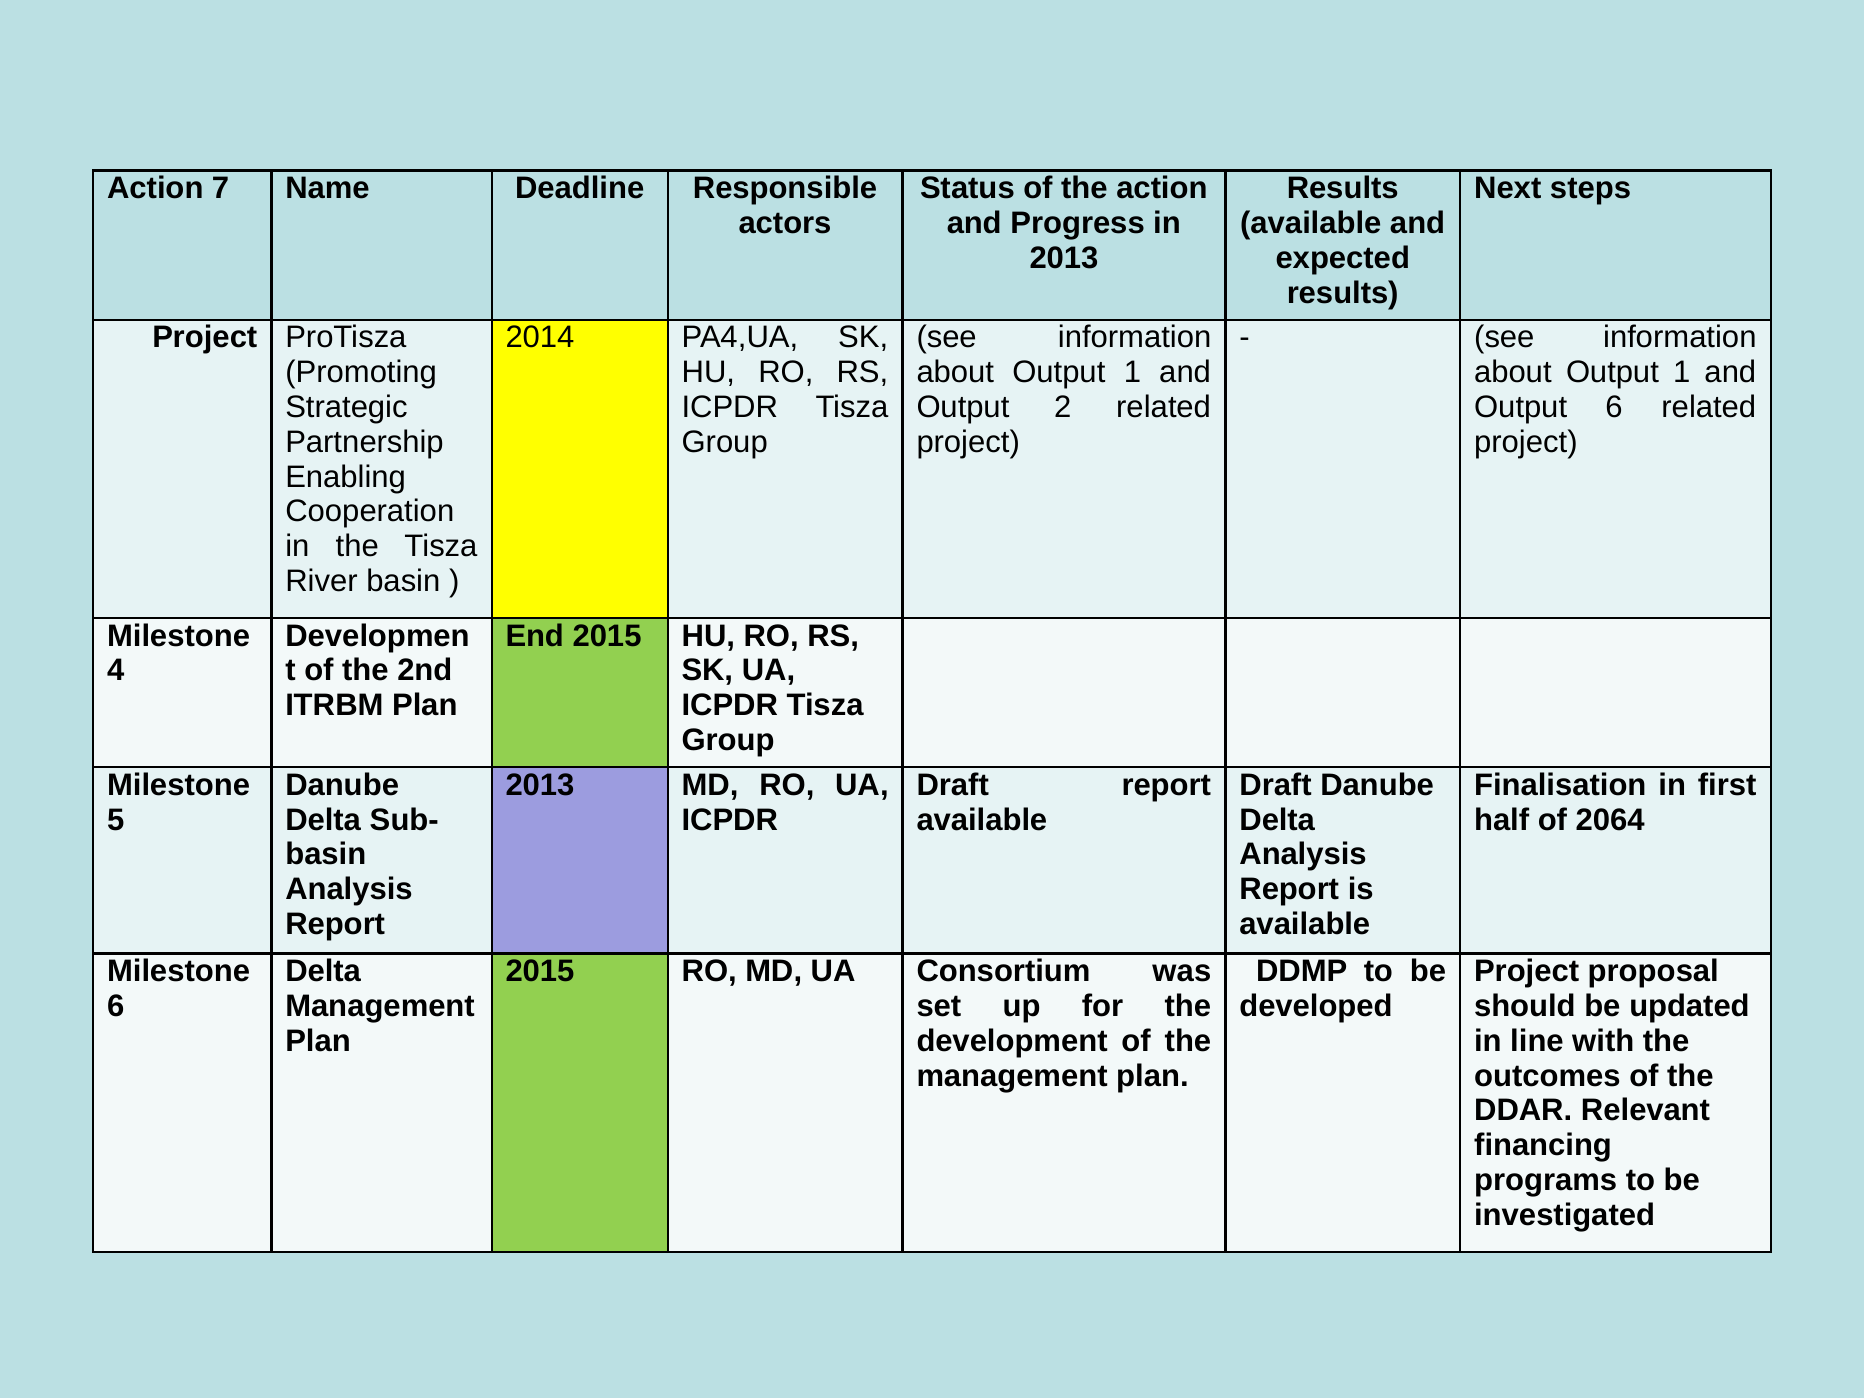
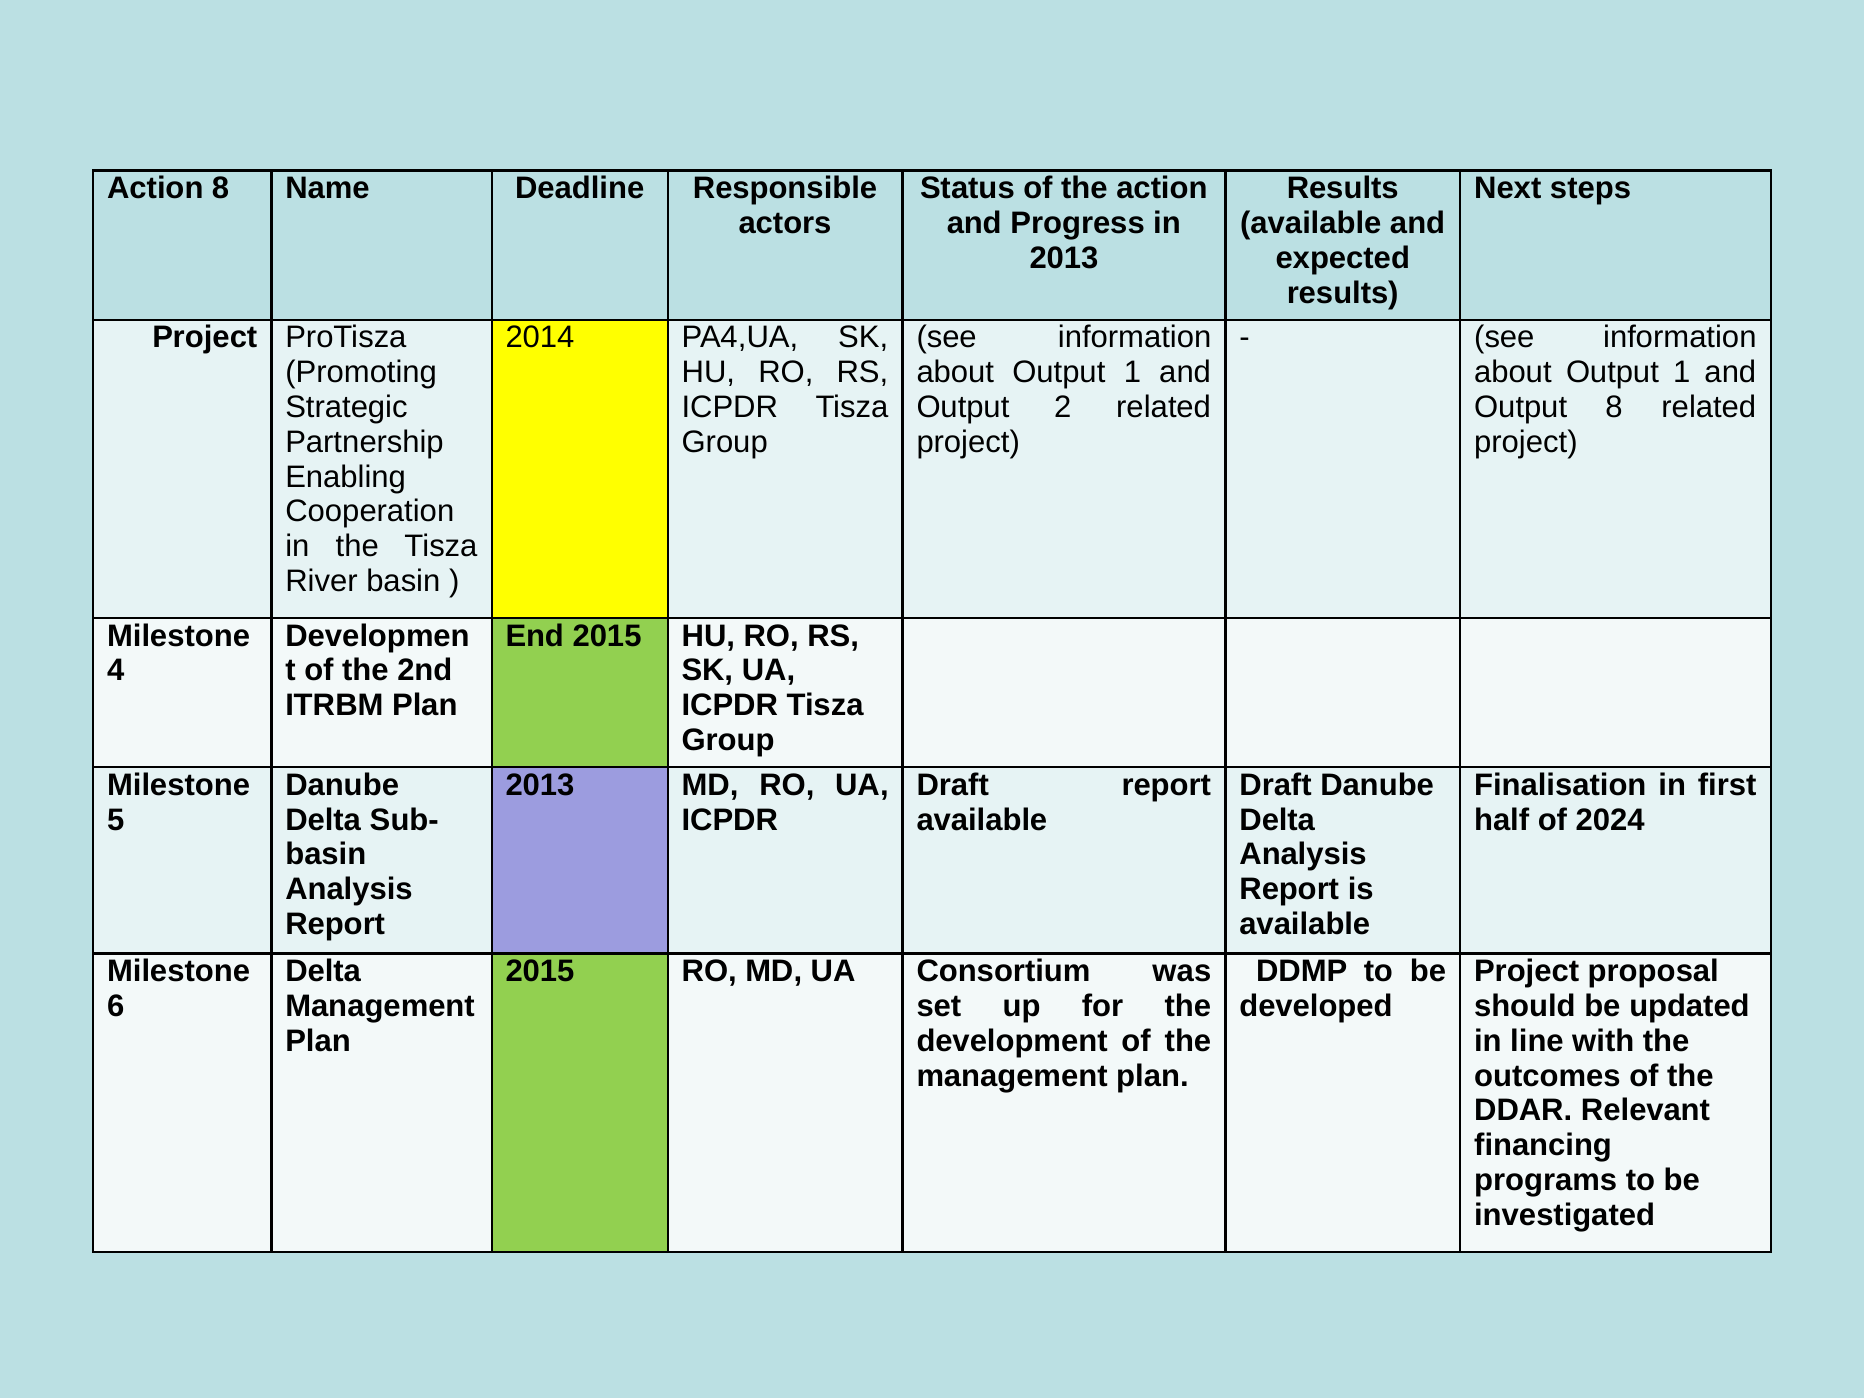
Action 7: 7 -> 8 (221, 189)
Output 6: 6 -> 8 (1614, 407)
2064: 2064 -> 2024 (1610, 820)
